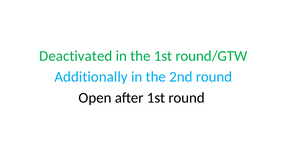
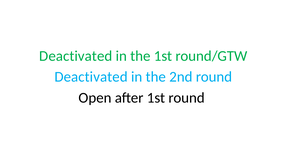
Additionally: Additionally -> Deactivated (91, 77)
